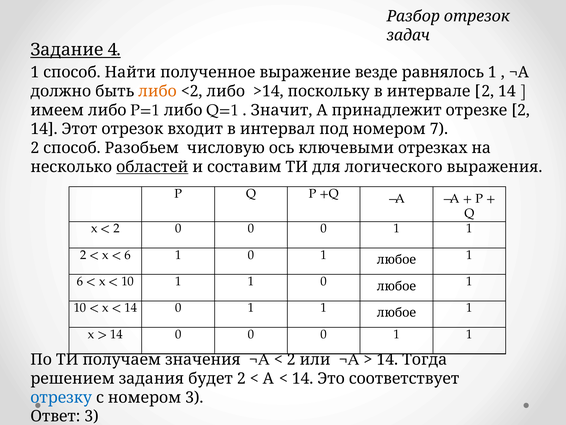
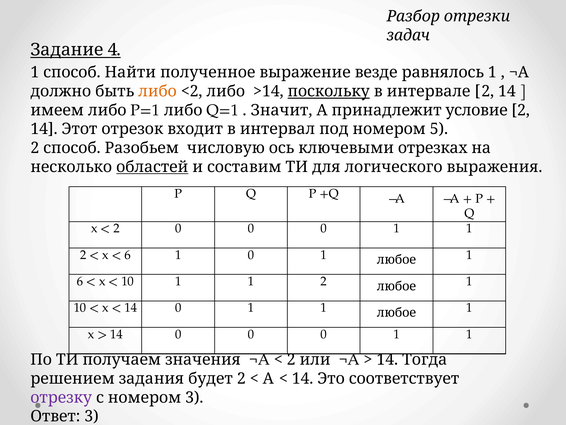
Разбор отрезок: отрезок -> отрезки (477, 16)
поскольку underline: none -> present (329, 91)
отрезке: отрезке -> условие (477, 110)
7: 7 -> 5 (439, 129)
10 1 1 0: 0 -> 2 (324, 281)
отрезку colour: blue -> purple (61, 397)
